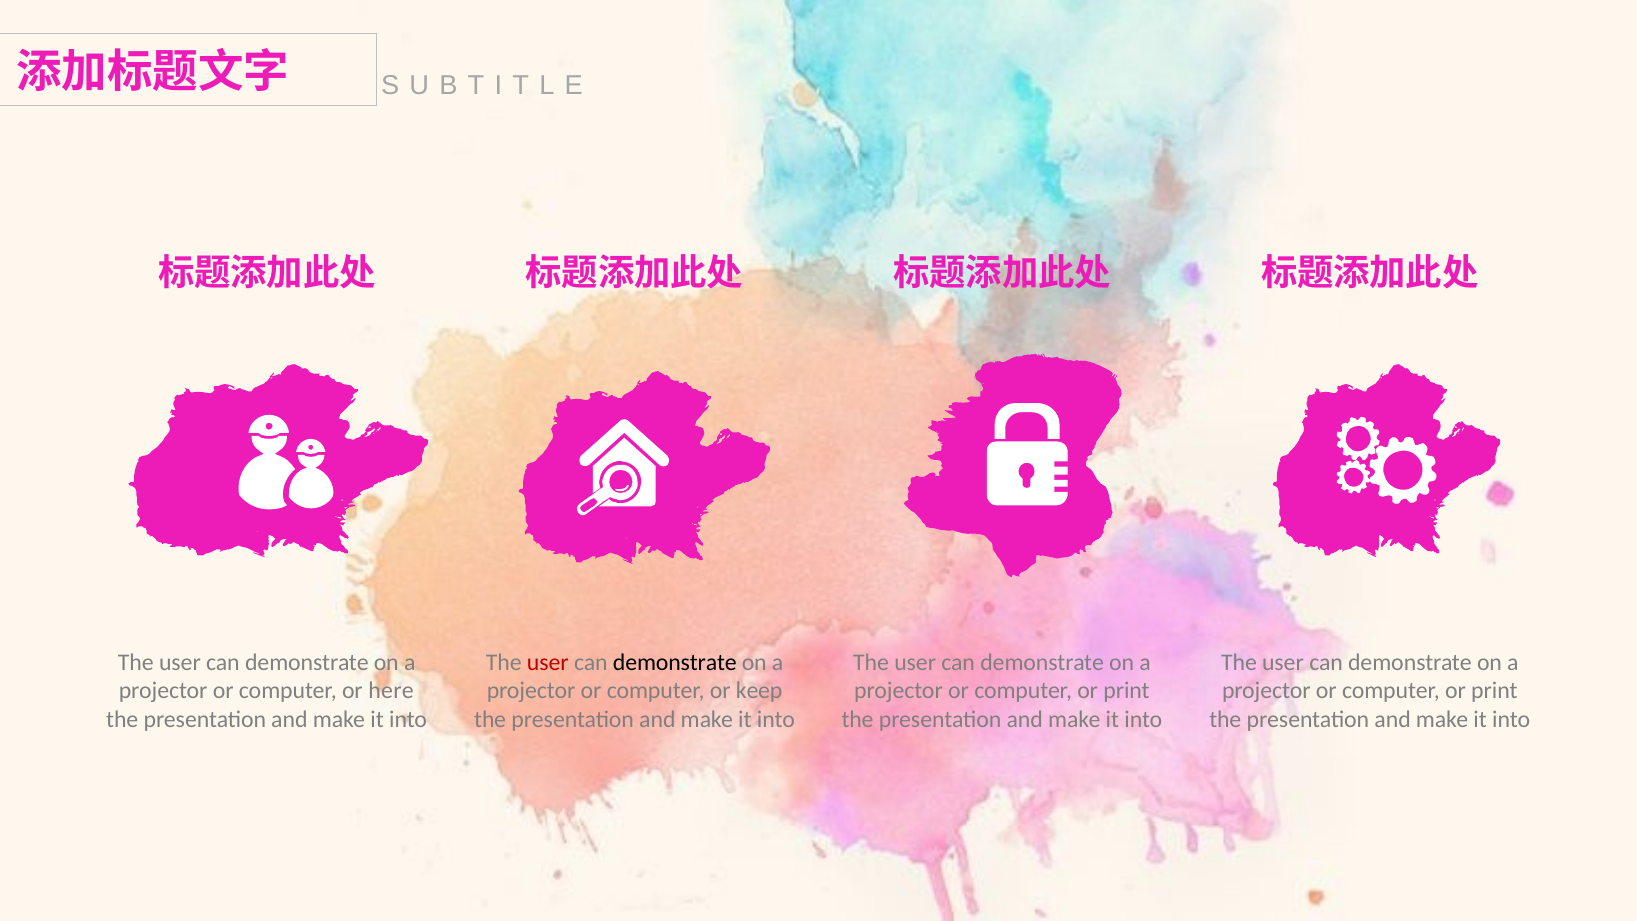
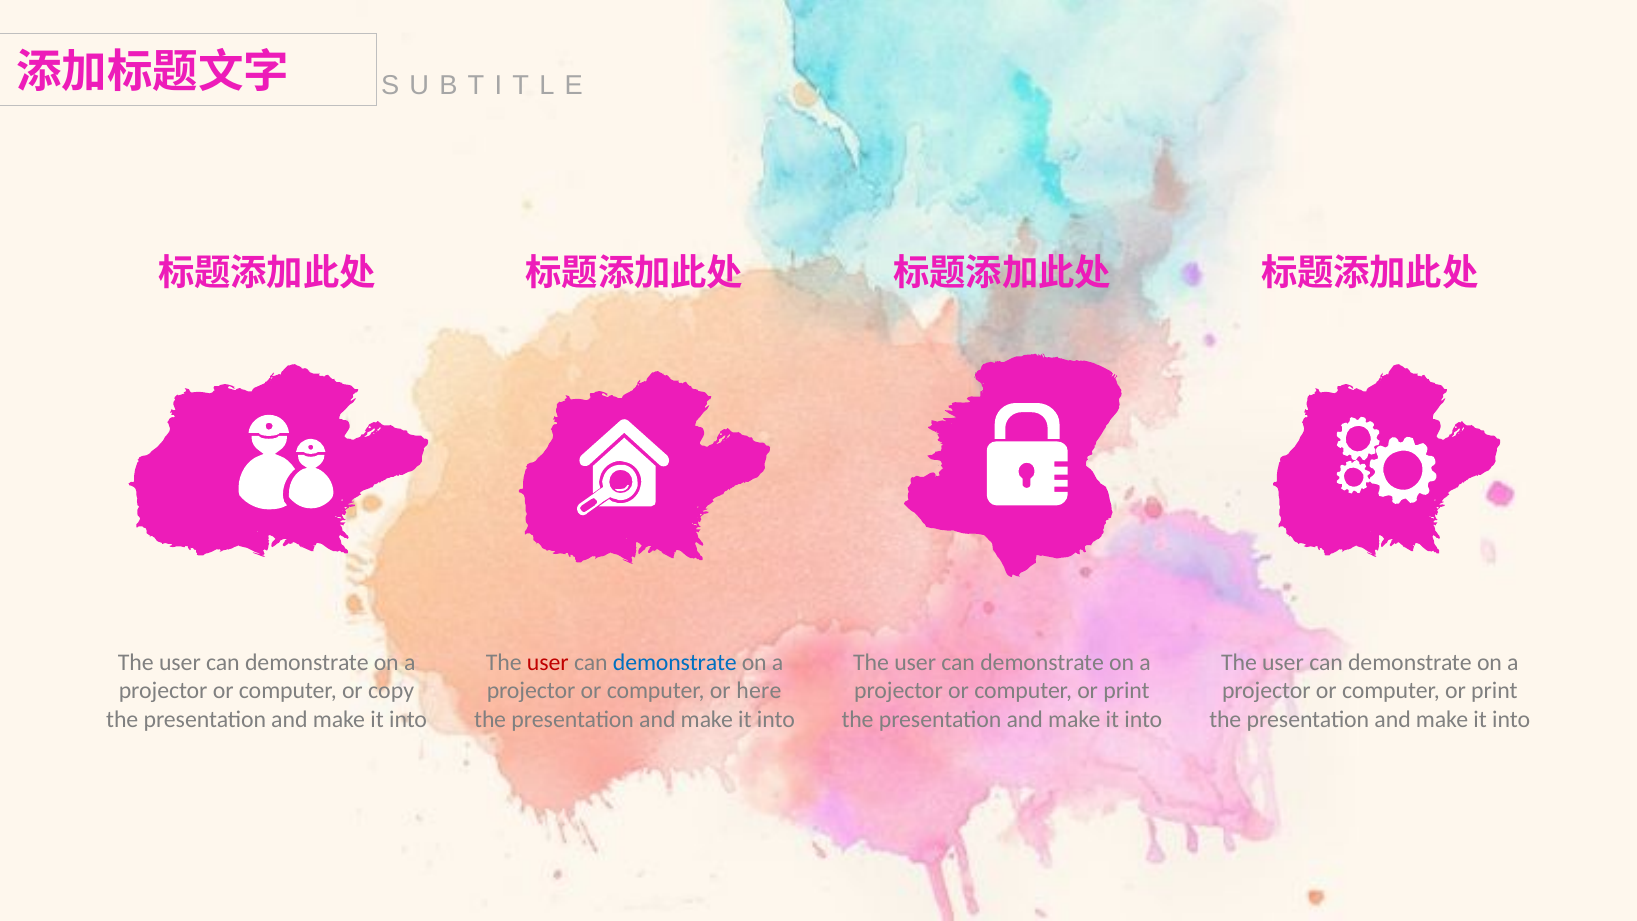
demonstrate colour: black -> blue (675, 662)
here: here -> copy (391, 691)
keep: keep -> here (759, 691)
